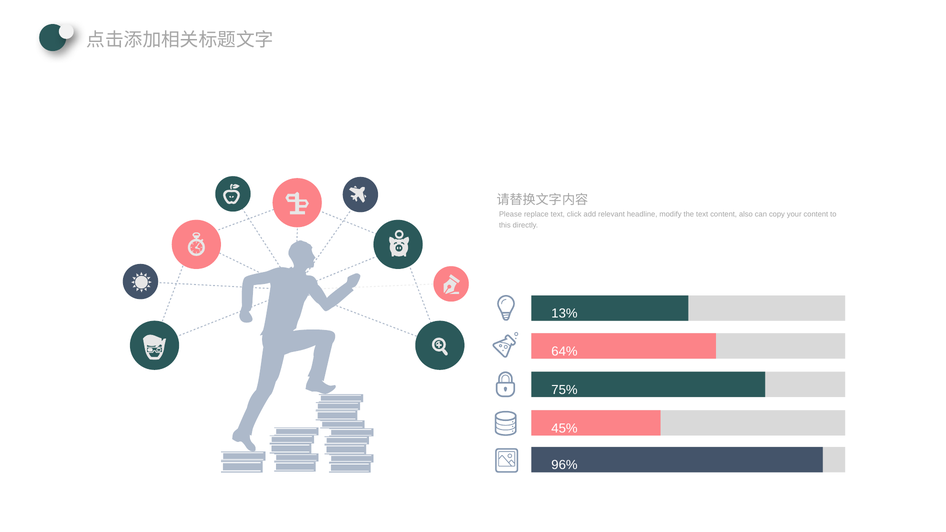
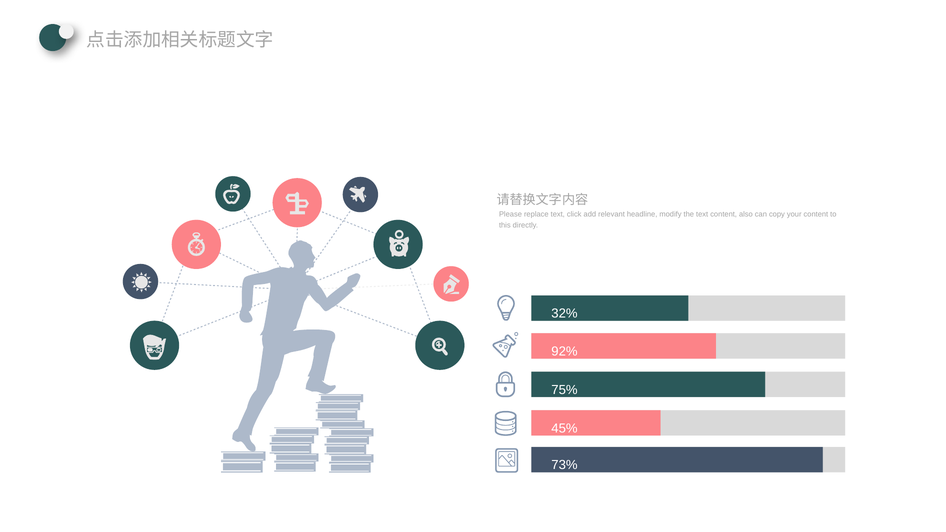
13%: 13% -> 32% (564, 314)
64%: 64% -> 92% (564, 351)
96%: 96% -> 73% (564, 465)
